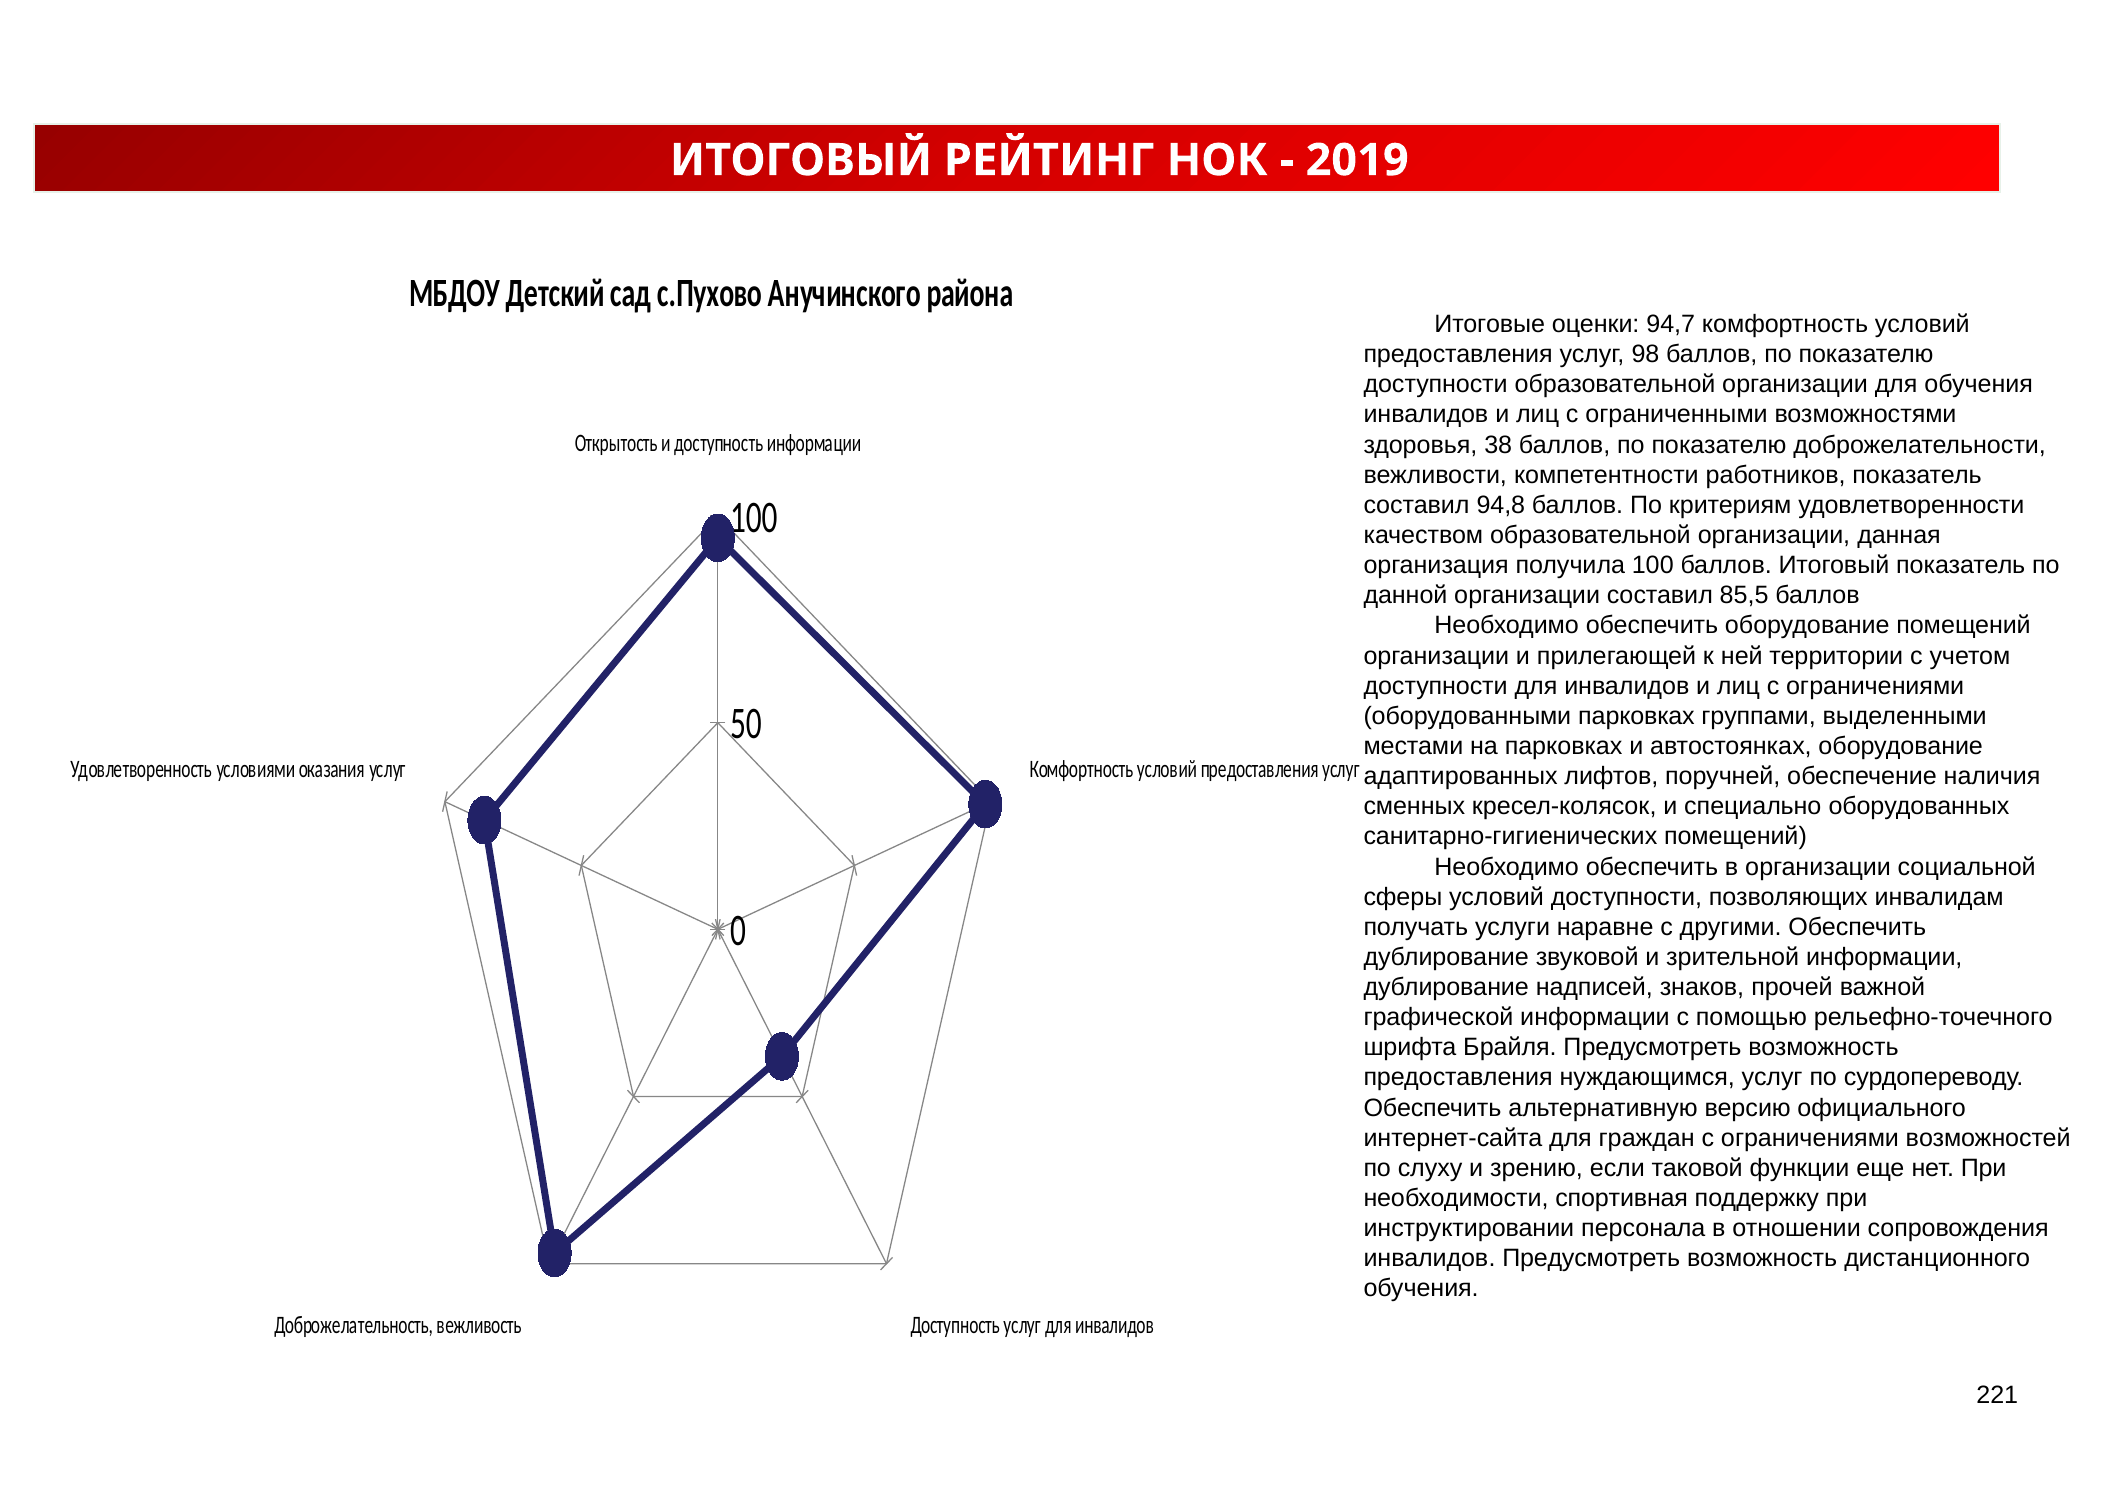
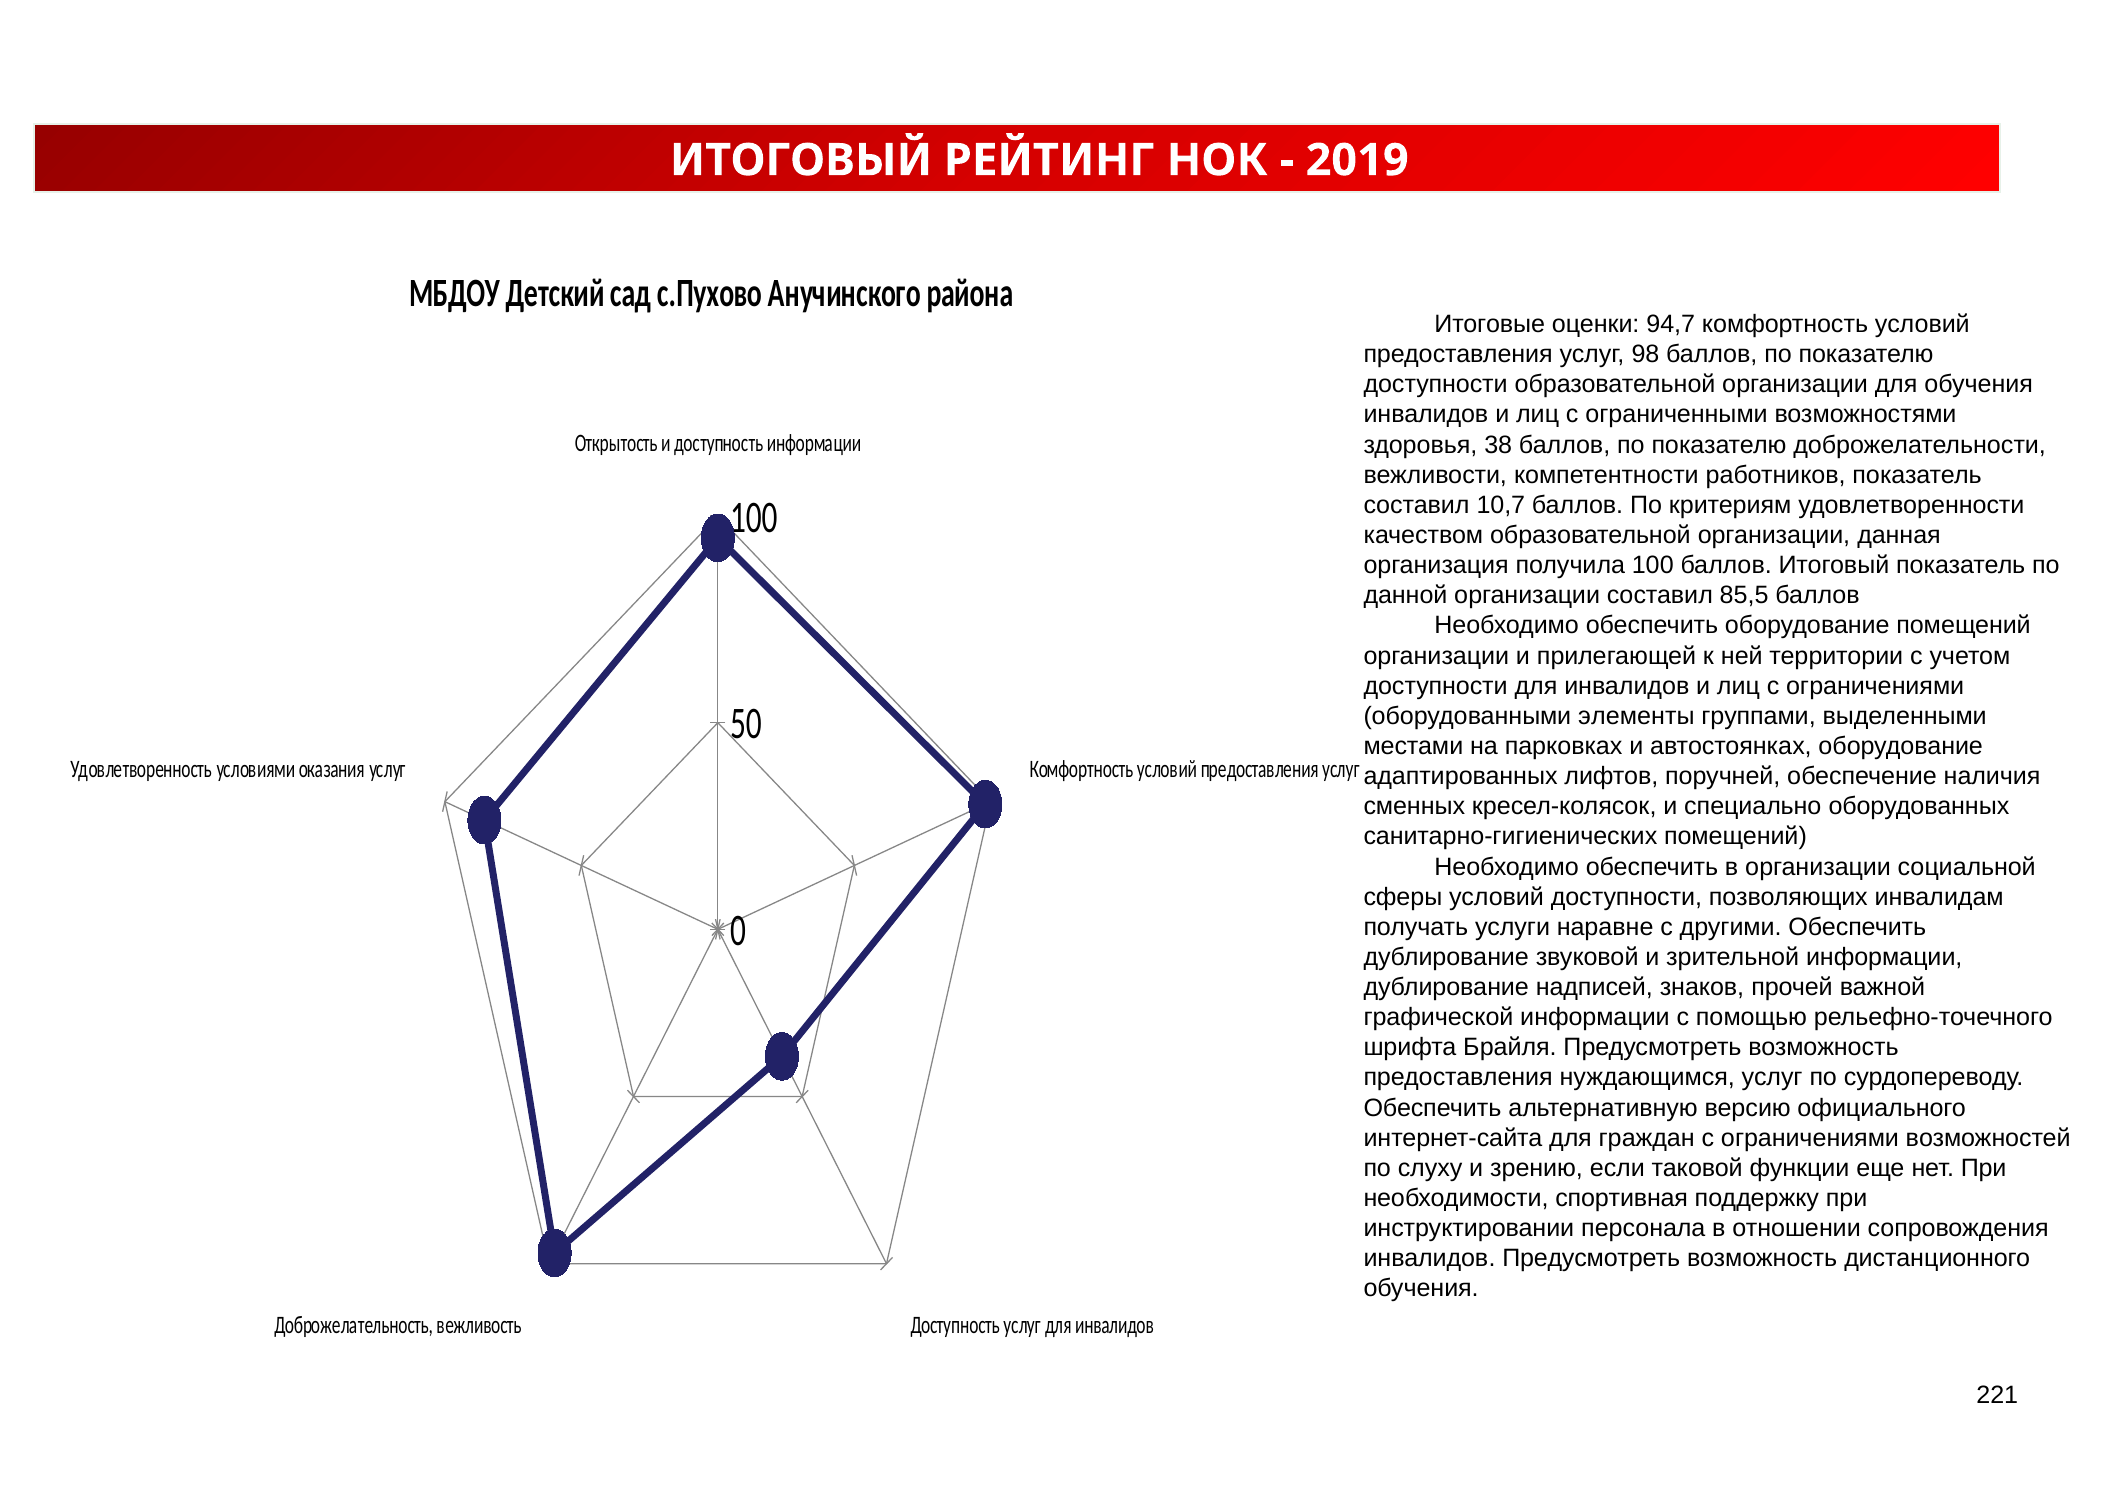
94,8: 94,8 -> 10,7 (1501, 505)
оборудованными парковках: парковках -> элементы (1636, 716)
